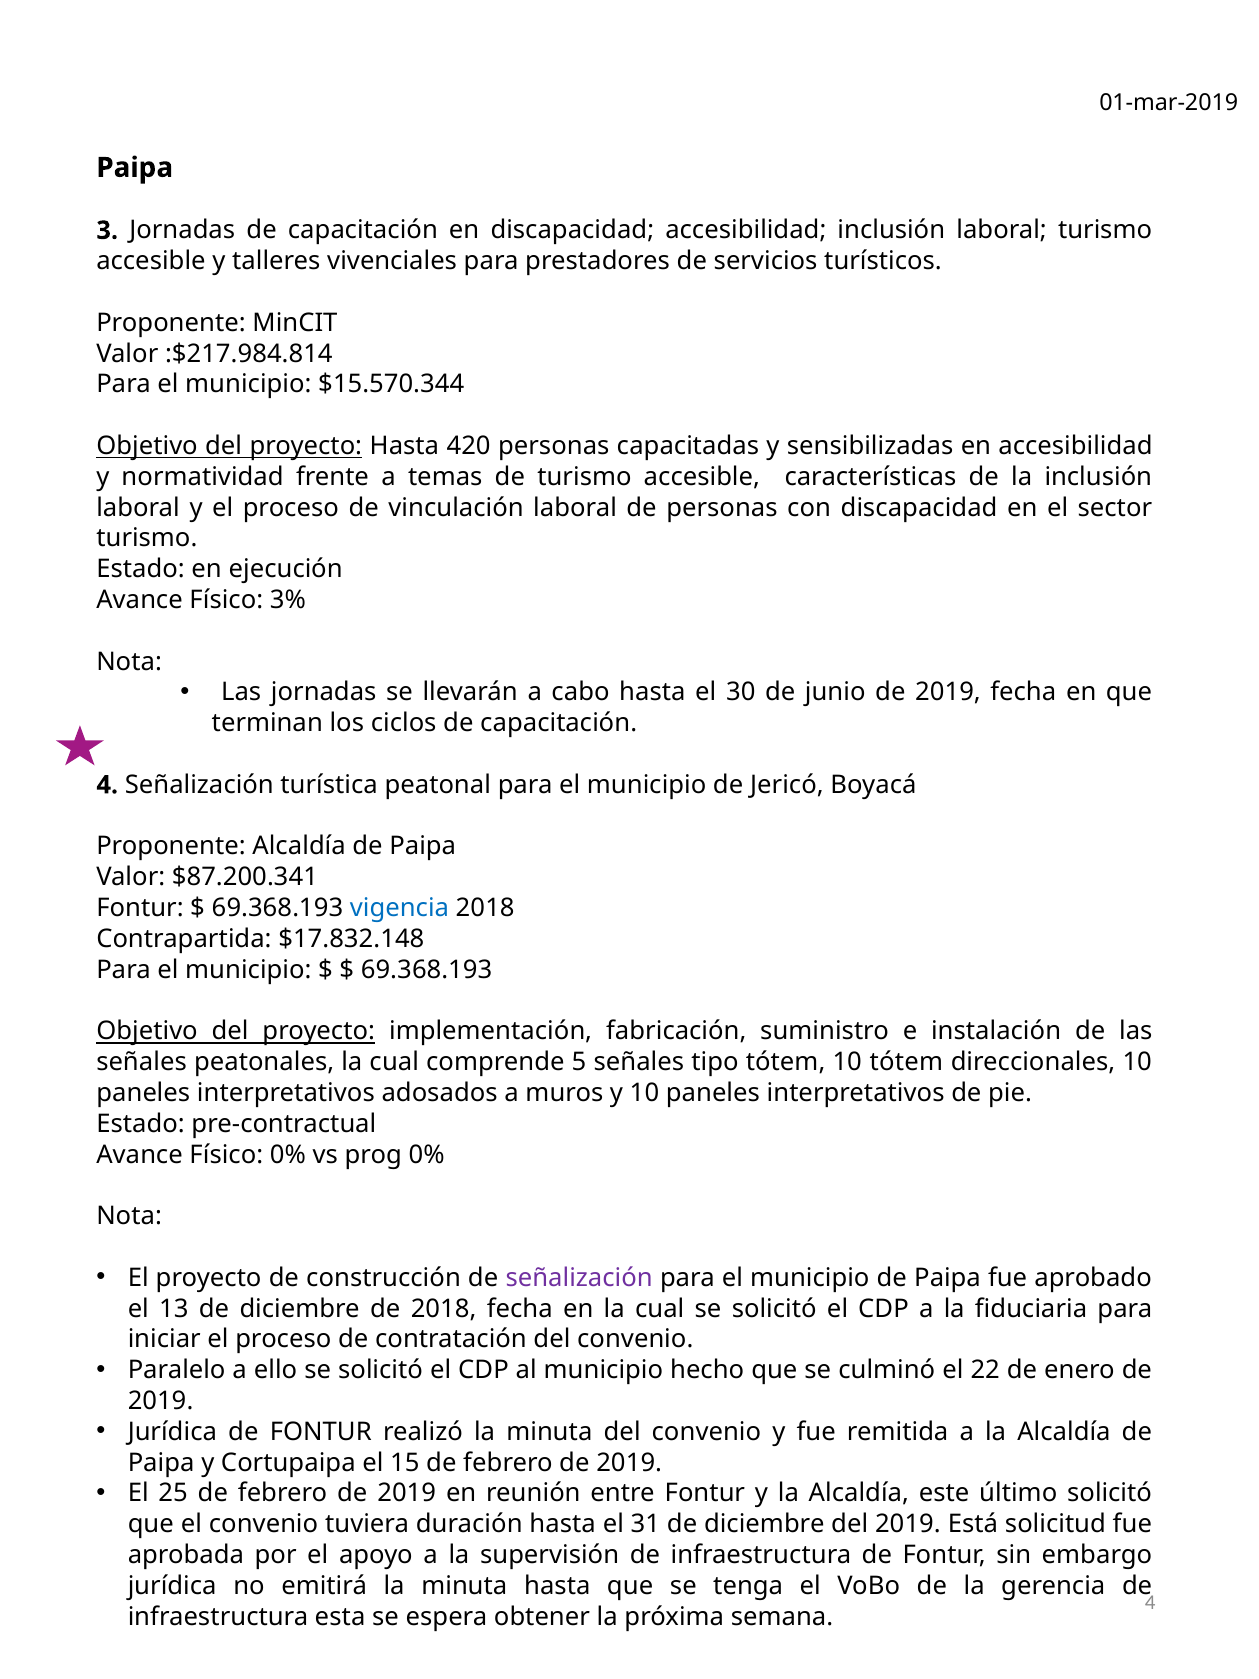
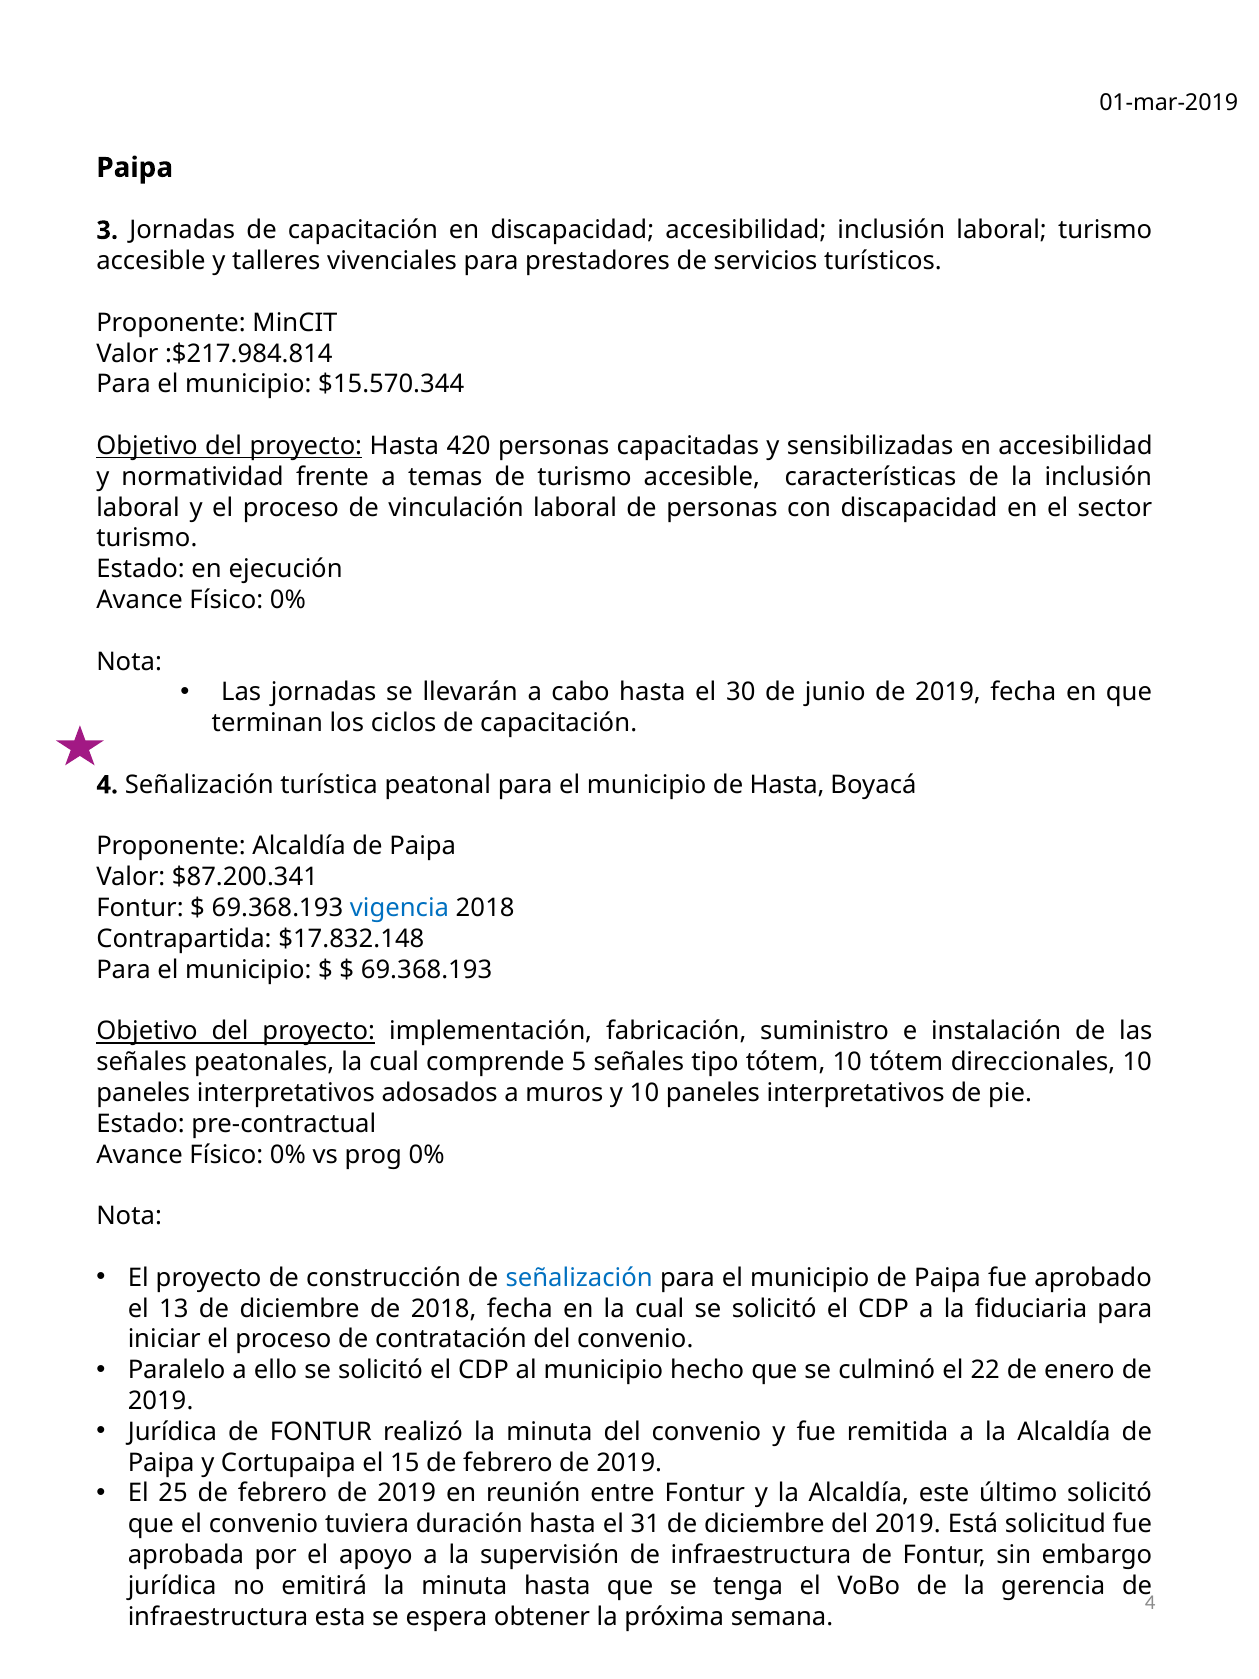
3%: 3% -> 0% (288, 600)
de Jericó: Jericó -> Hasta (787, 785)
señalización colour: purple -> blue (579, 1278)
